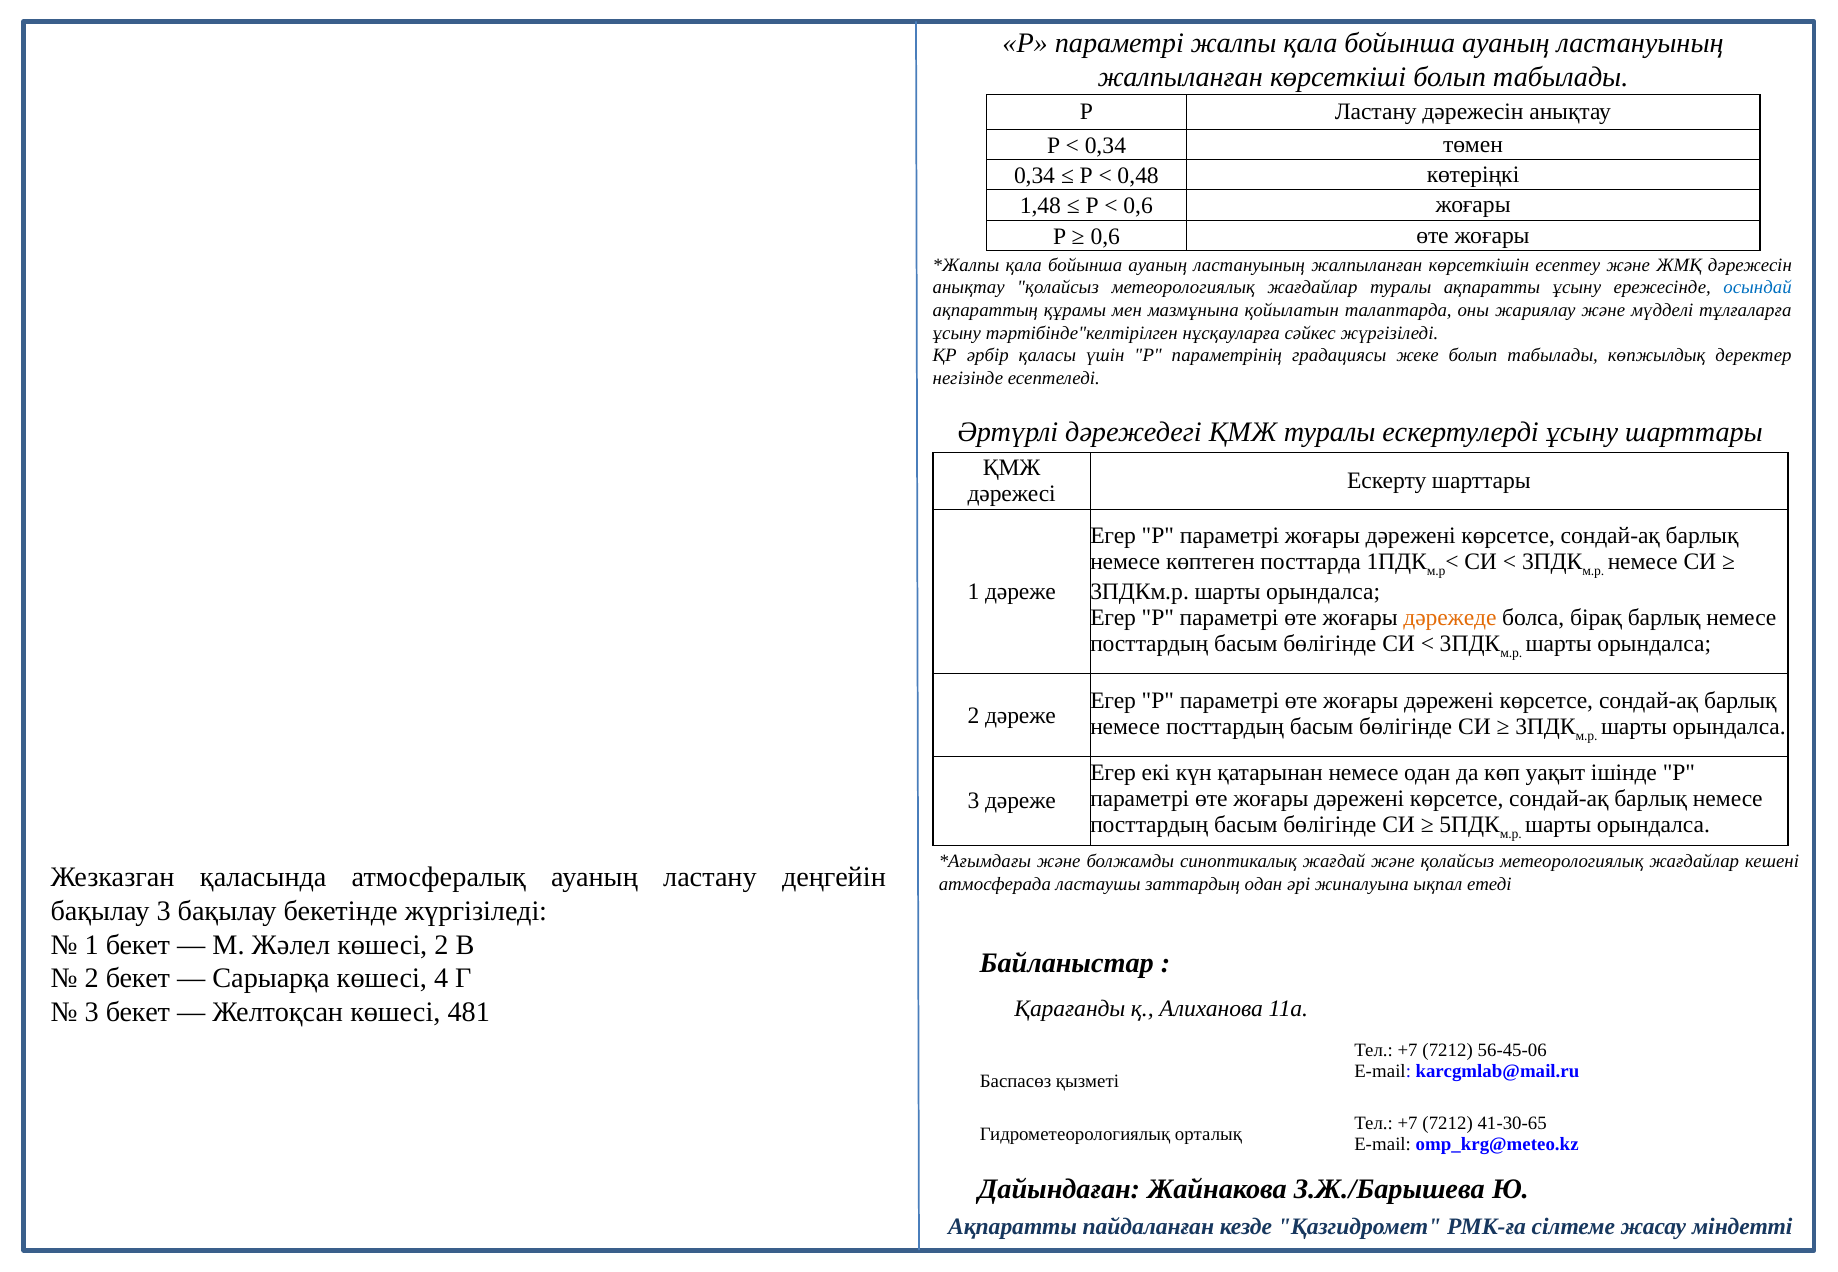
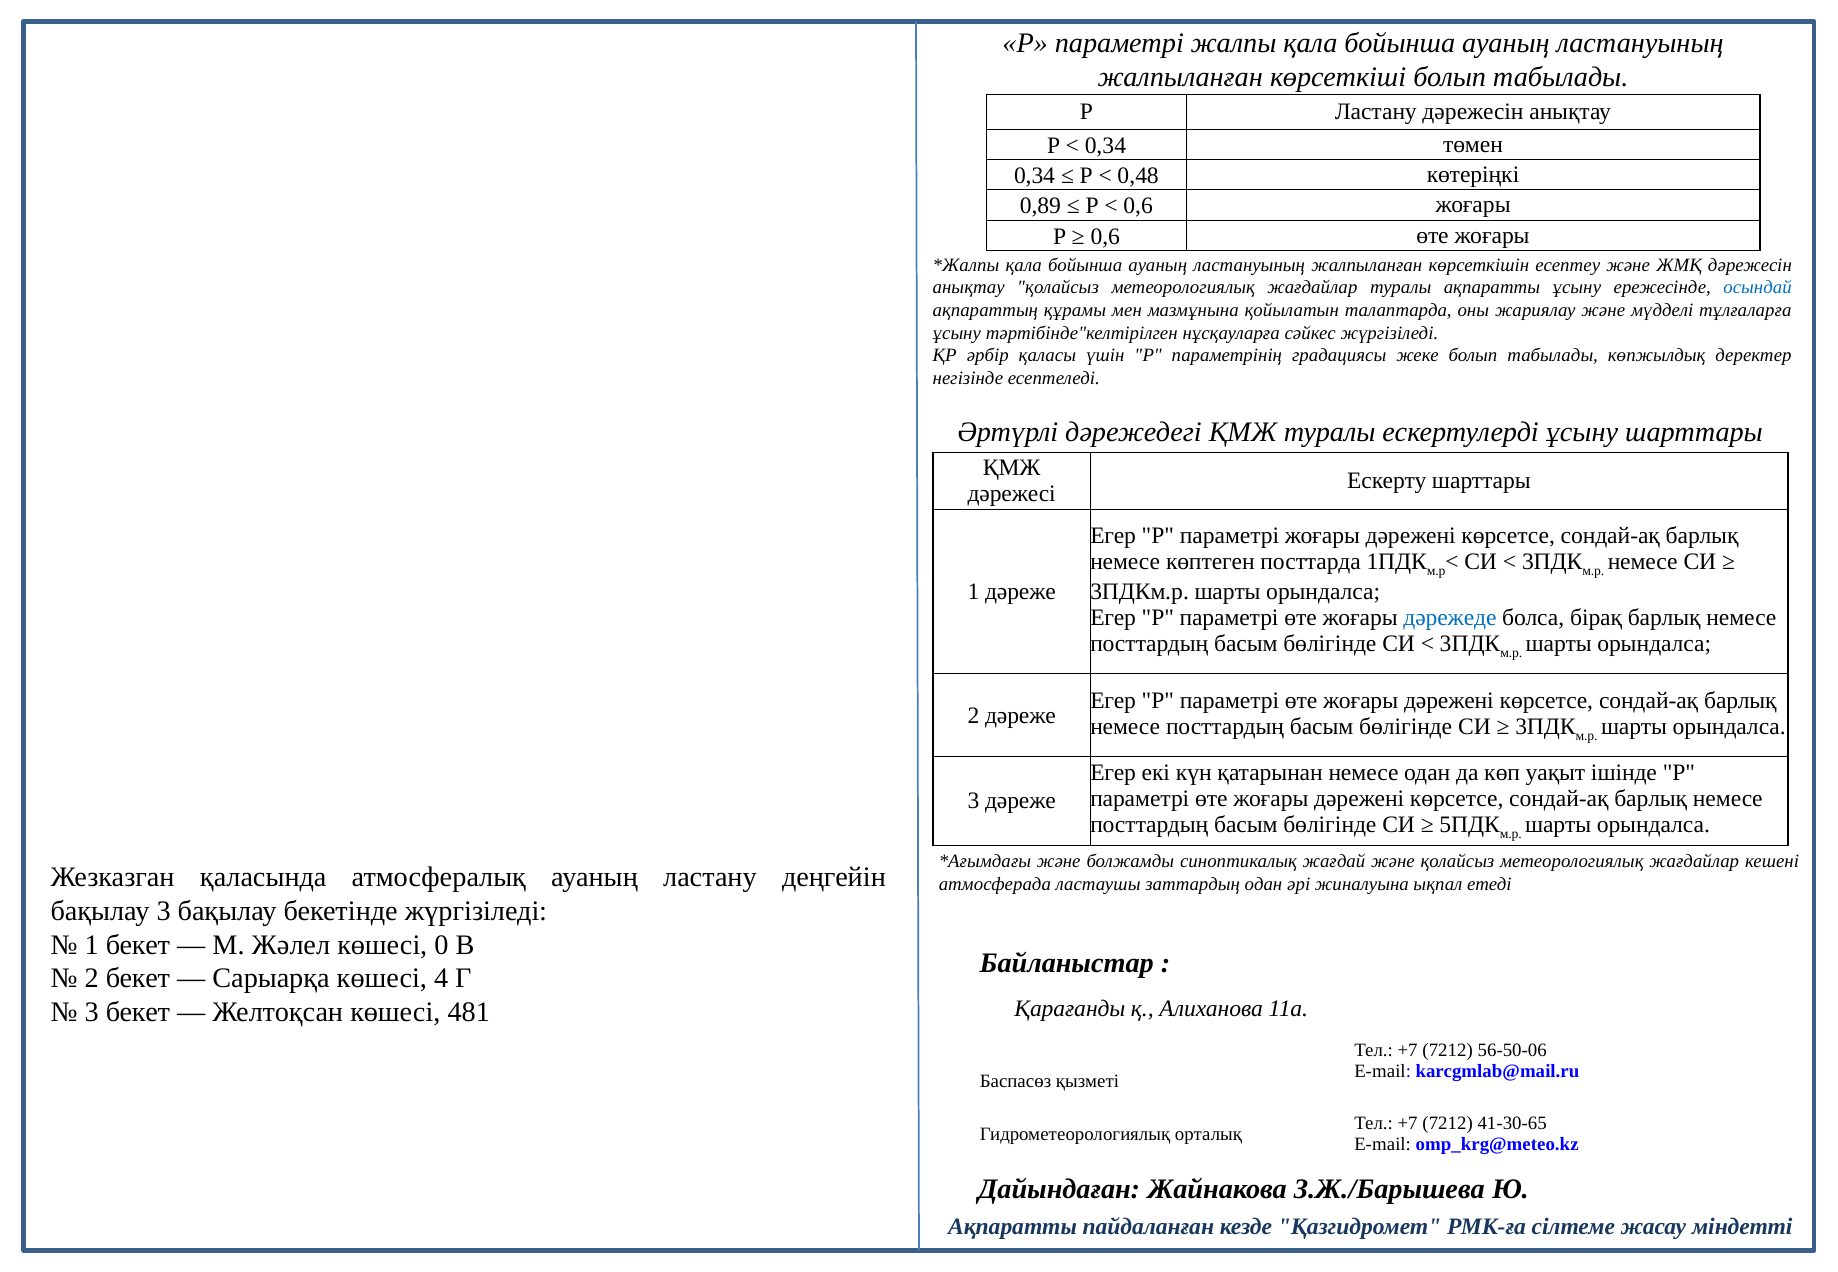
1,48: 1,48 -> 0,89 (1040, 206)
дәрежеде colour: orange -> blue (1450, 618)
көшесі 2: 2 -> 0 (441, 945)
56-45-06: 56-45-06 -> 56-50-06 (1512, 1051)
